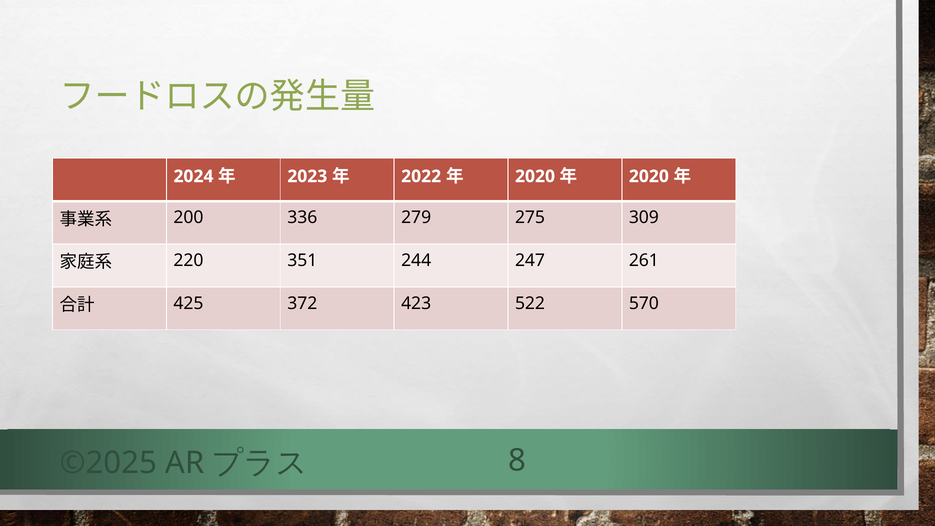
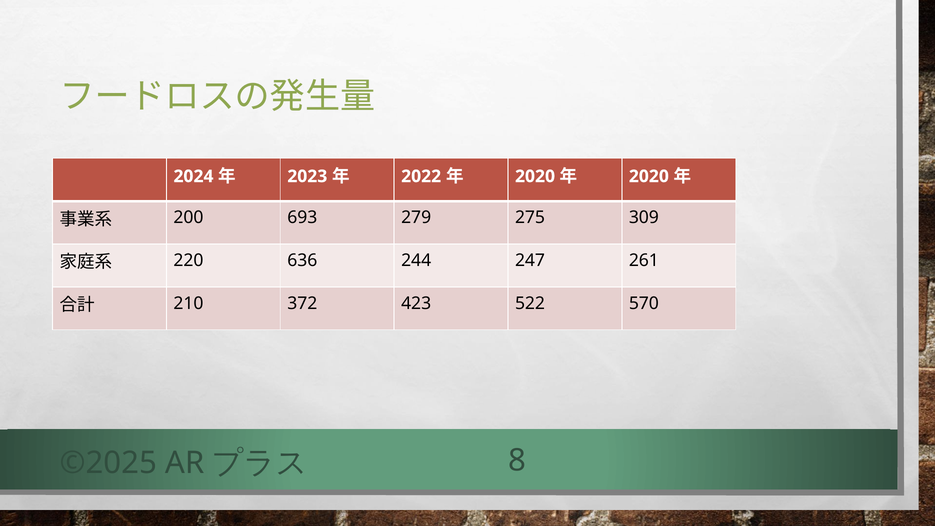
336: 336 -> 693 (302, 218)
351: 351 -> 636 (302, 260)
425: 425 -> 210 (188, 303)
